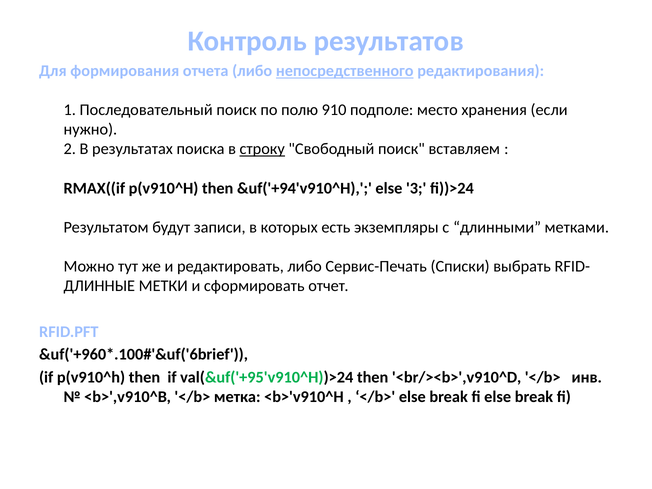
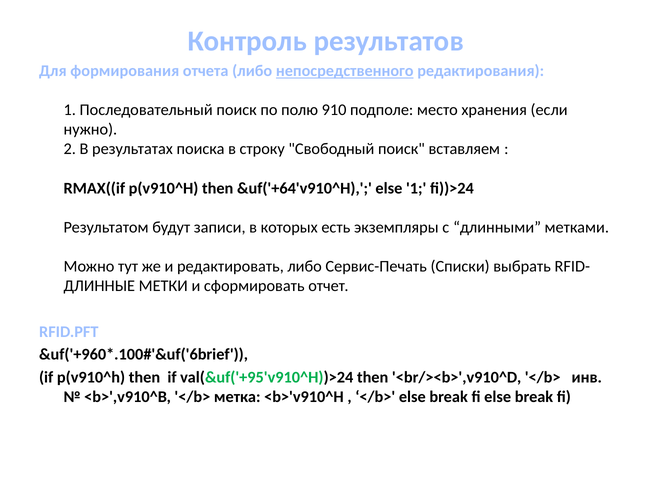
строку underline: present -> none (262, 149)
&uf('+94'v910^H: &uf('+94'v910^H -> &uf('+64'v910^H (304, 188)
else 3: 3 -> 1 (416, 188)
